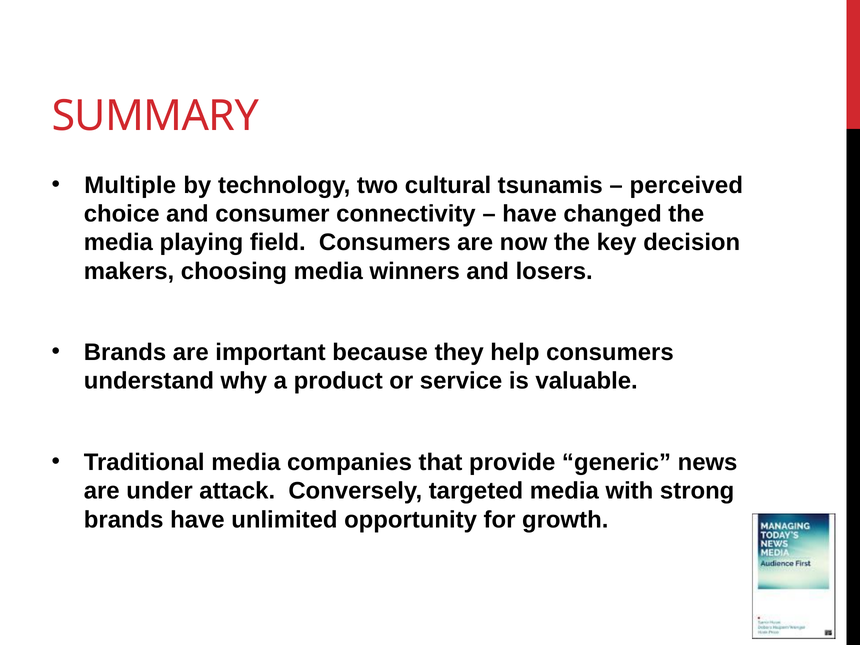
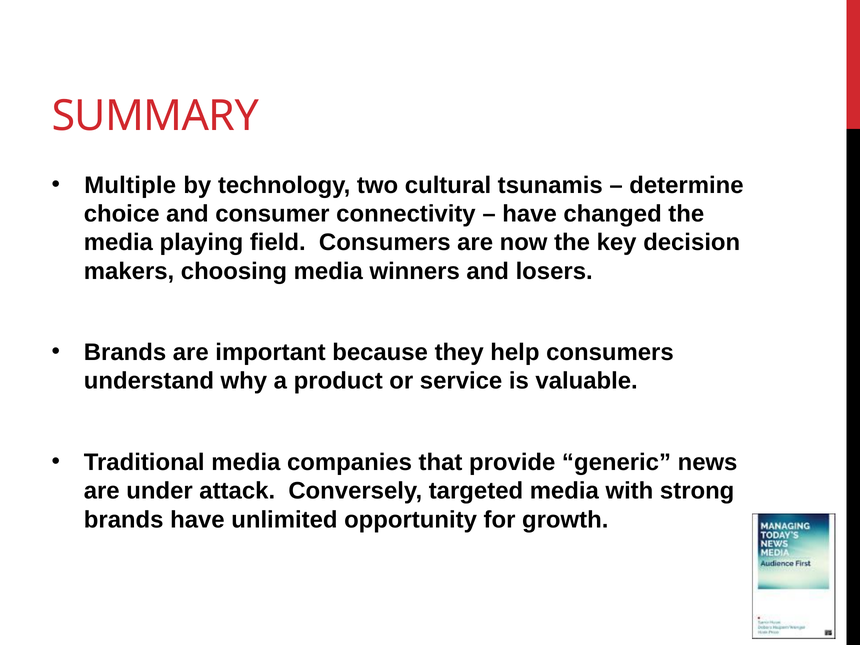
perceived: perceived -> determine (686, 185)
